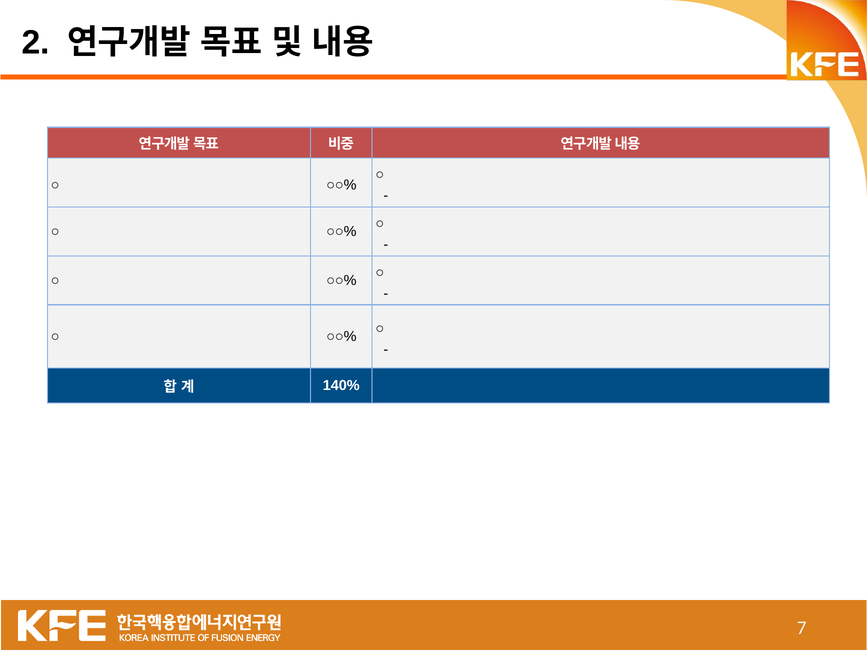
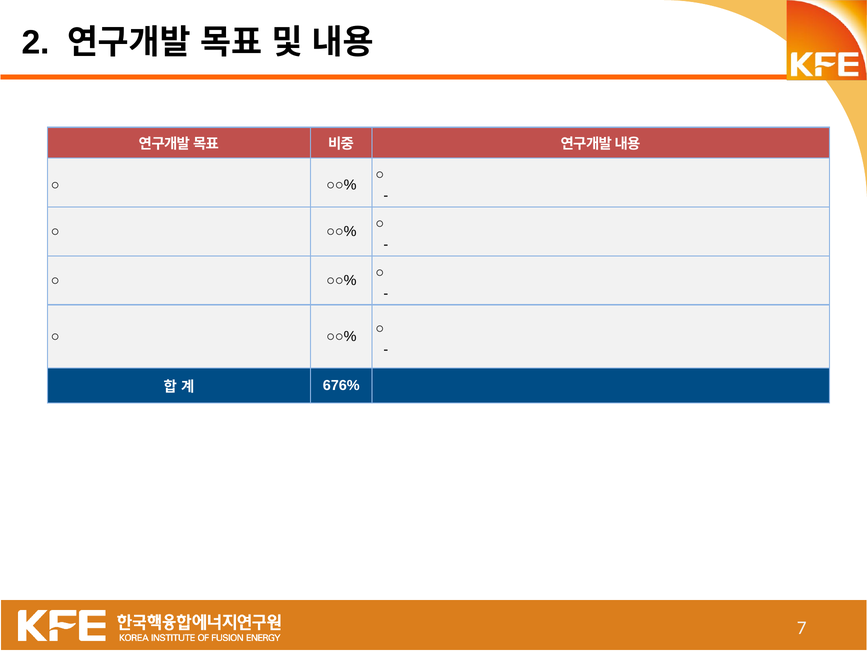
140%: 140% -> 676% (341, 385)
